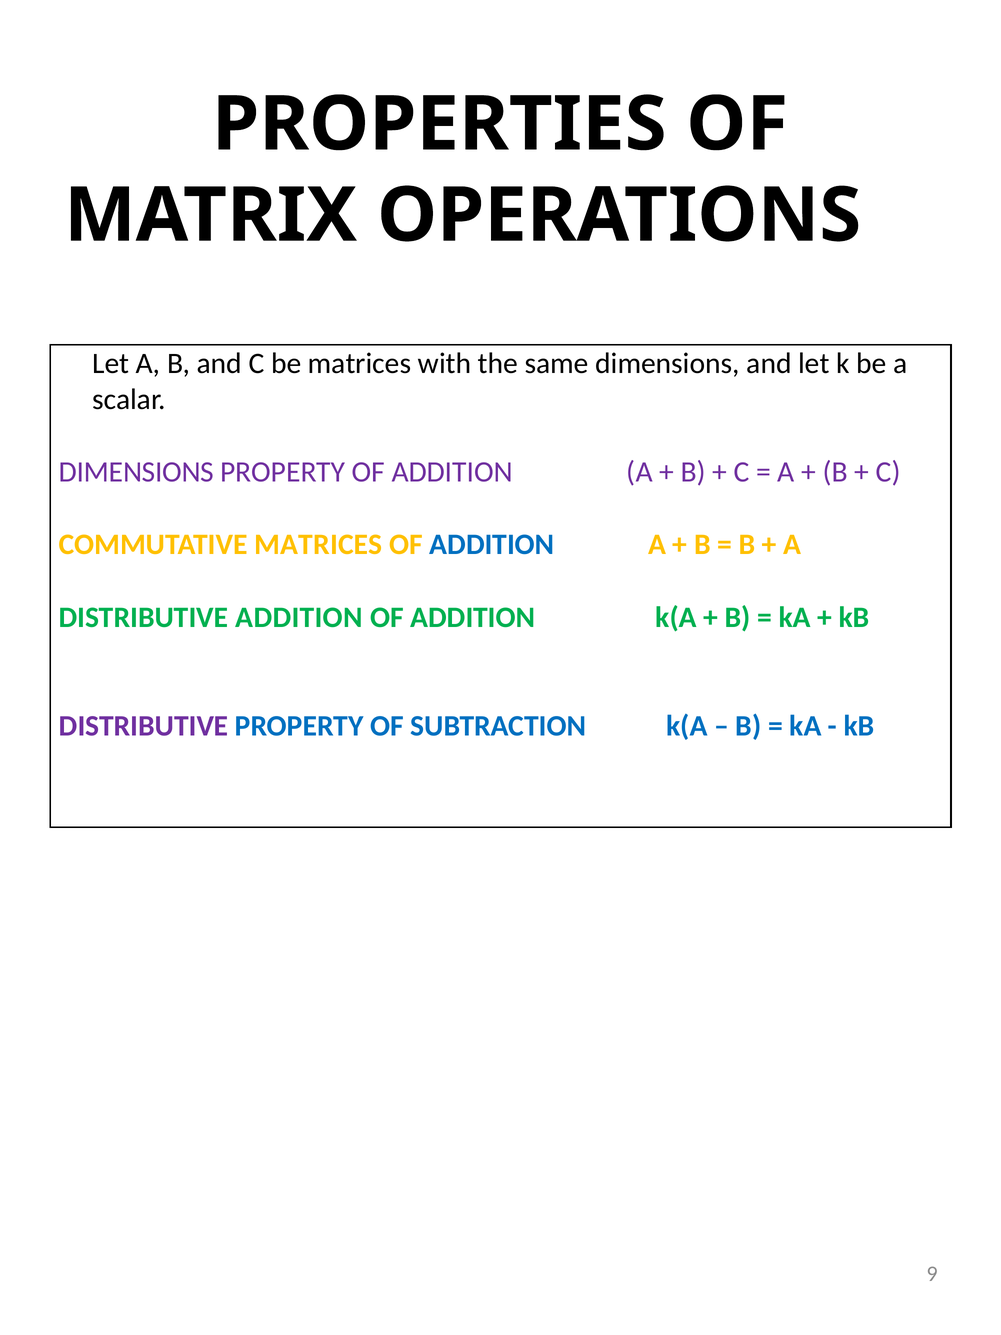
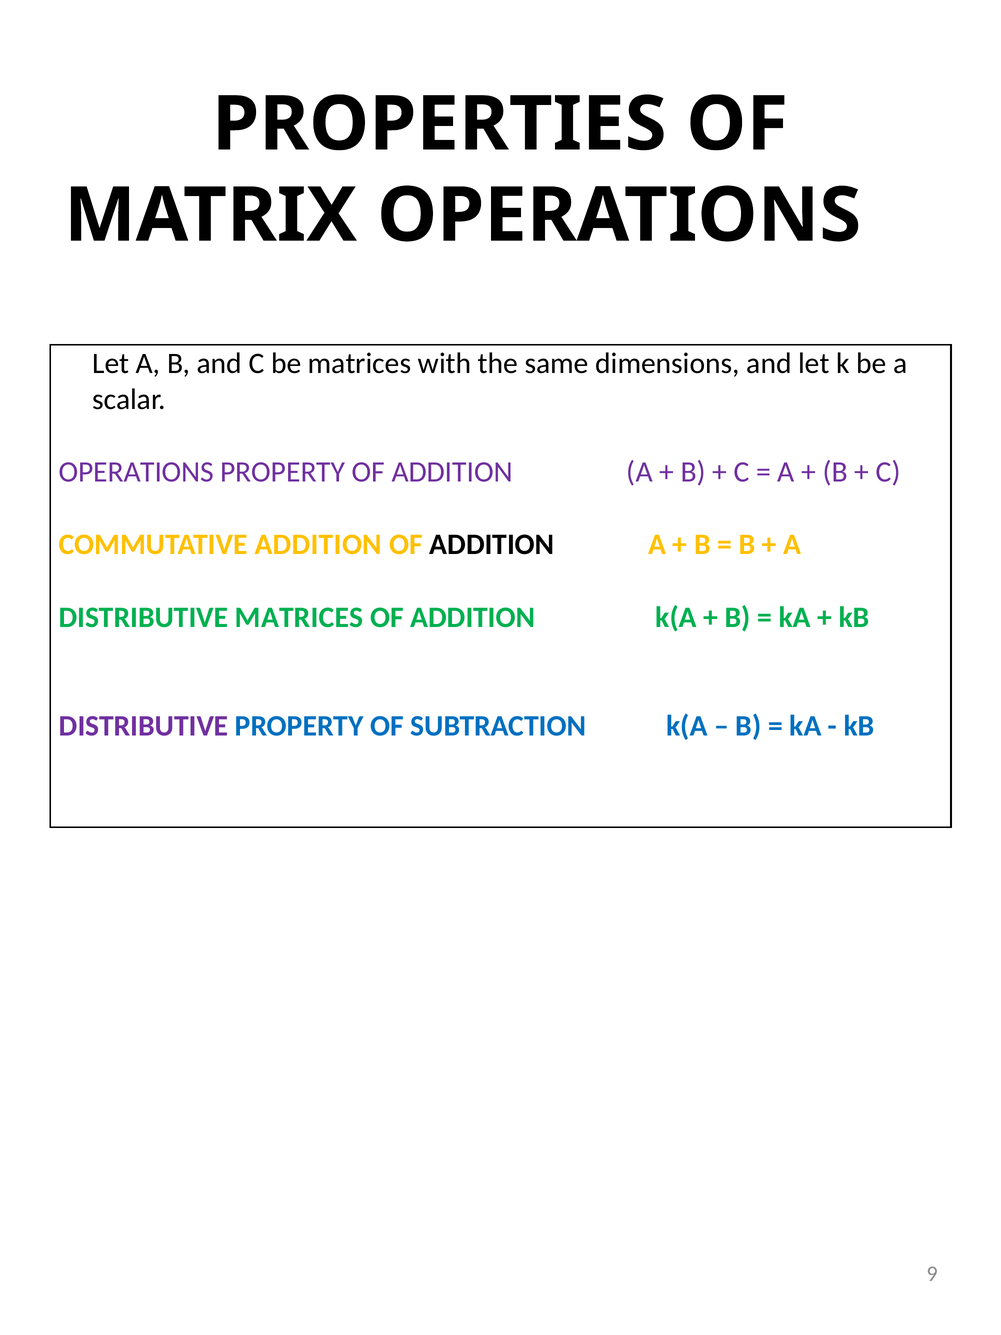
DIMENSIONS: DIMENSIONS -> OPERATIONS (136, 472)
COMMUTATIVE MATRICES: MATRICES -> ADDITION (318, 545)
ADDITION colour: blue -> black (492, 545)
DISTRIBUTIVE ADDITION: ADDITION -> MATRICES (299, 617)
